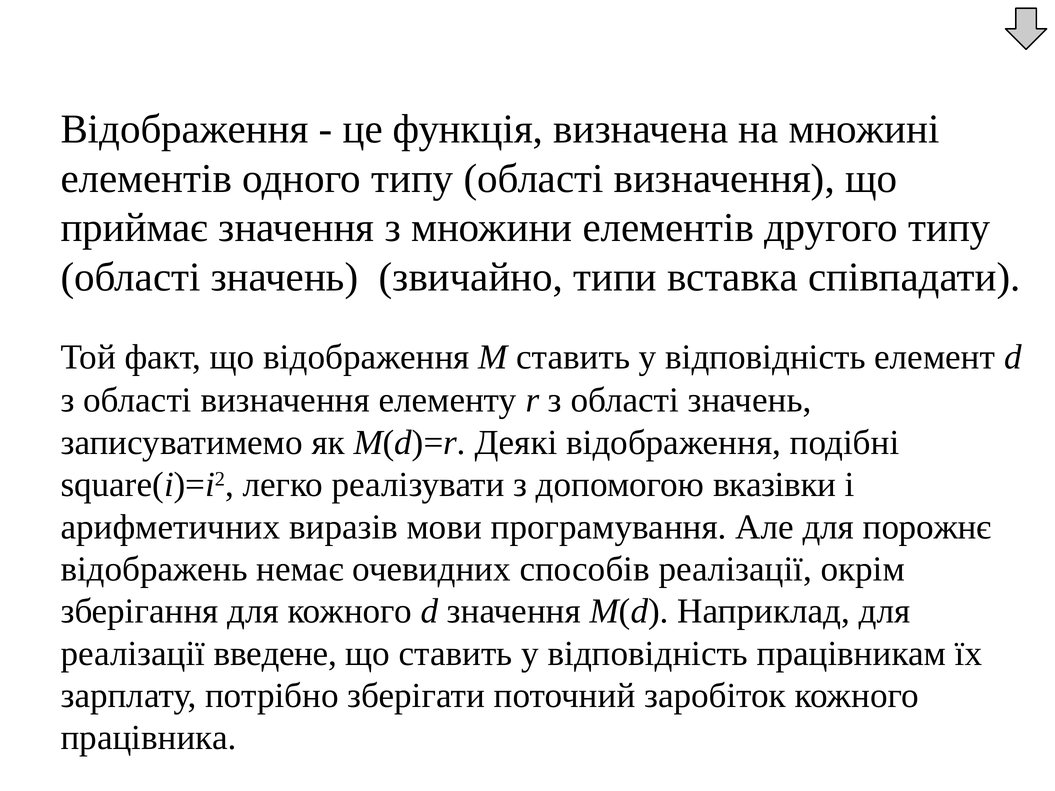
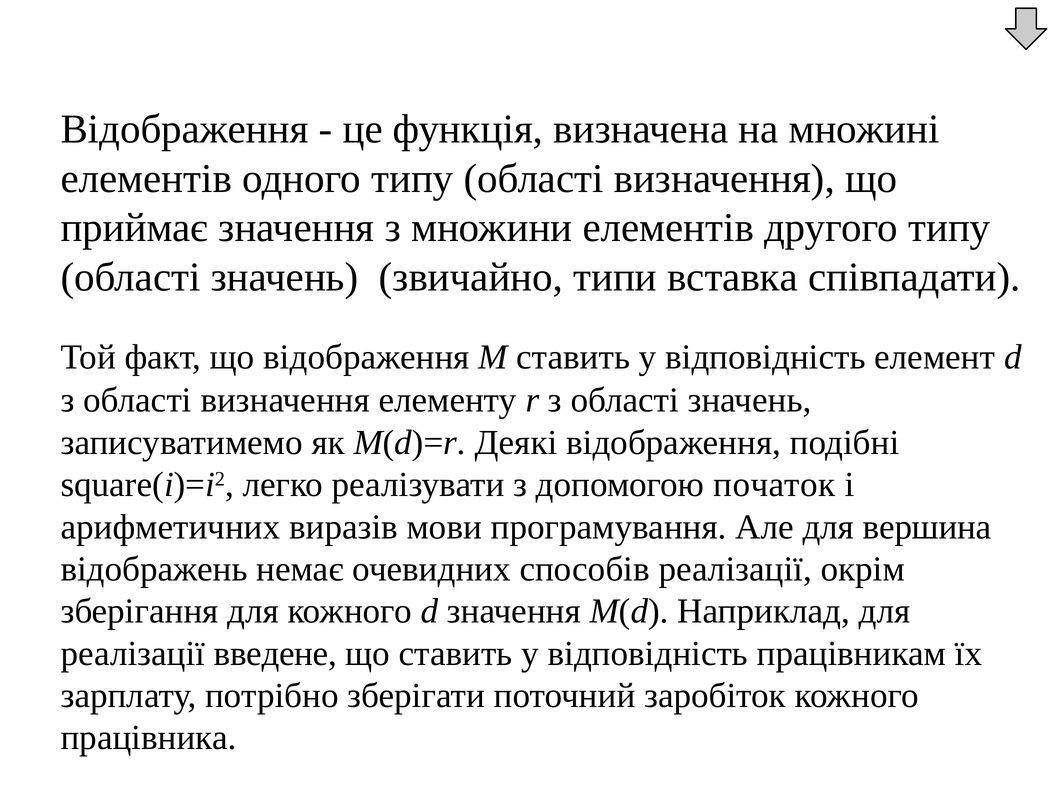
вказівки: вказівки -> початок (774, 485)
порожнє: порожнє -> вершина (927, 527)
